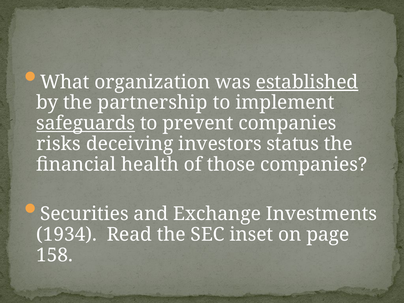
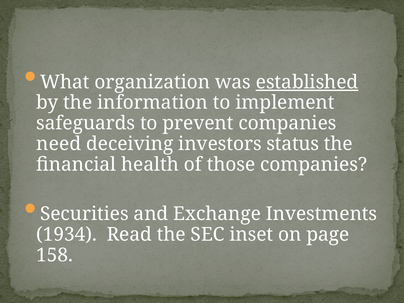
partnership: partnership -> information (153, 103)
safeguards underline: present -> none (86, 123)
risks: risks -> need (59, 144)
